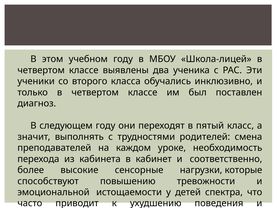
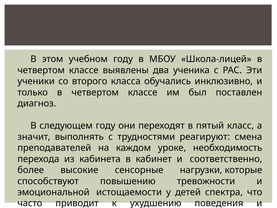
родителей: родителей -> реагируют (205, 137)
